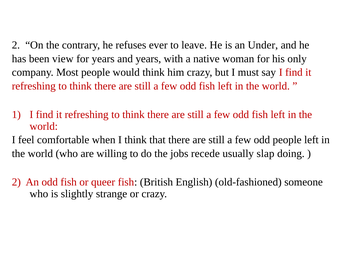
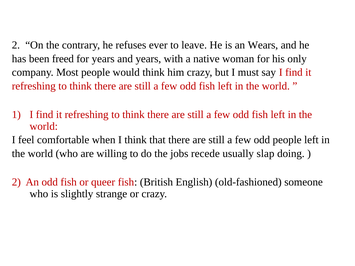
Under: Under -> Wears (263, 45)
view: view -> freed (63, 59)
